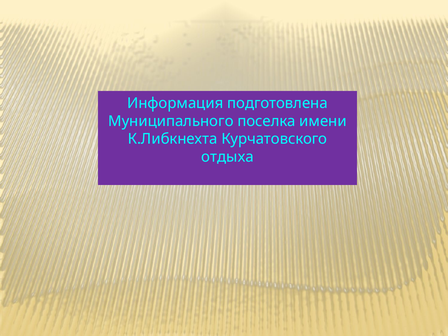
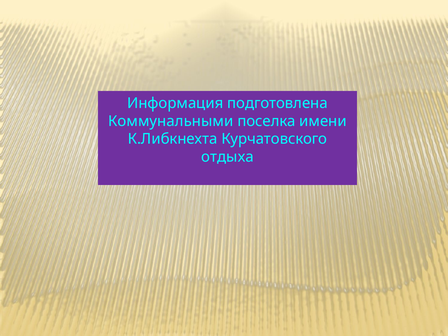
Муниципального: Муниципального -> Коммунальными (171, 121)
